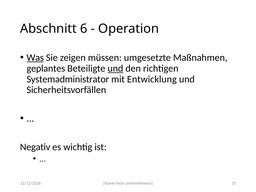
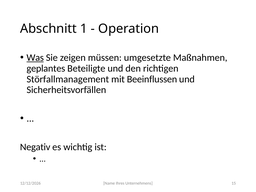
6: 6 -> 1 (84, 29)
und underline: present -> none (115, 68)
Systemadministrator: Systemadministrator -> Störfallmanagement (68, 79)
Entwicklung: Entwicklung -> Beeinflussen (152, 79)
